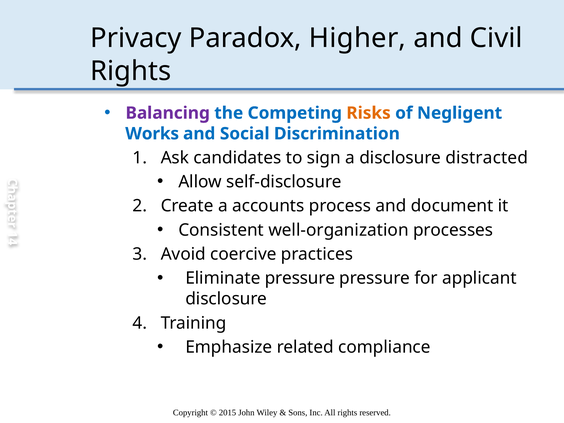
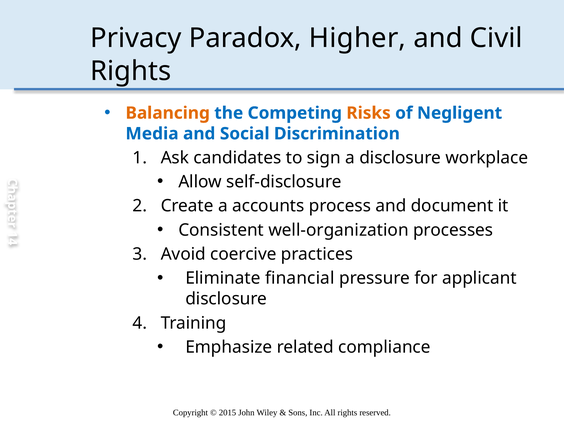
Balancing colour: purple -> orange (168, 113)
Works: Works -> Media (152, 134)
distracted: distracted -> workplace (487, 158)
Eliminate pressure: pressure -> financial (300, 278)
